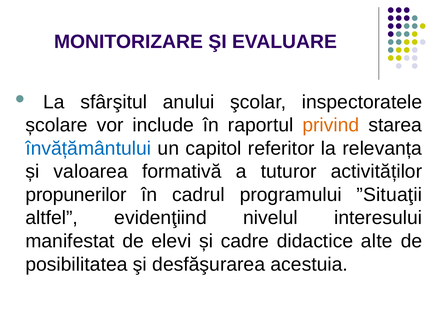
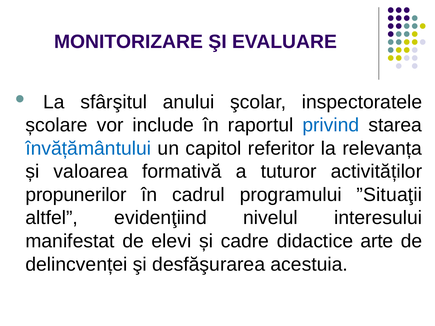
privind colour: orange -> blue (331, 125)
alte: alte -> arte (377, 241)
posibilitatea: posibilitatea -> delincvenței (76, 265)
